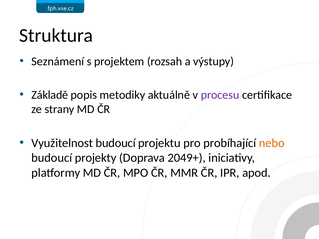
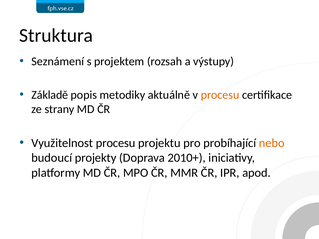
procesu colour: purple -> orange (220, 95)
Využitelnost budoucí: budoucí -> procesu (116, 143)
2049+: 2049+ -> 2010+ (187, 158)
